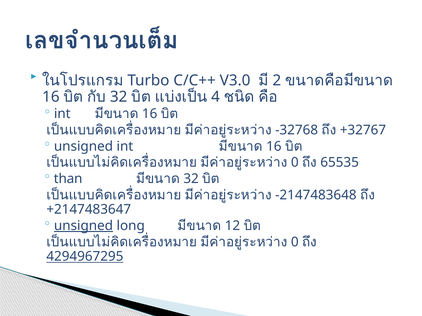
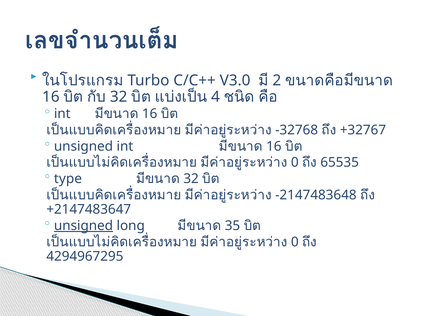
than: than -> type (68, 179)
12: 12 -> 35 (232, 226)
4294967295 underline: present -> none (85, 257)
